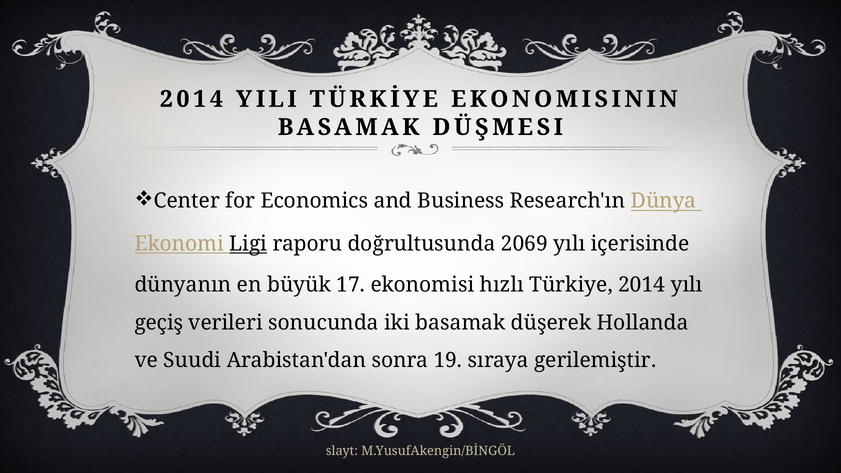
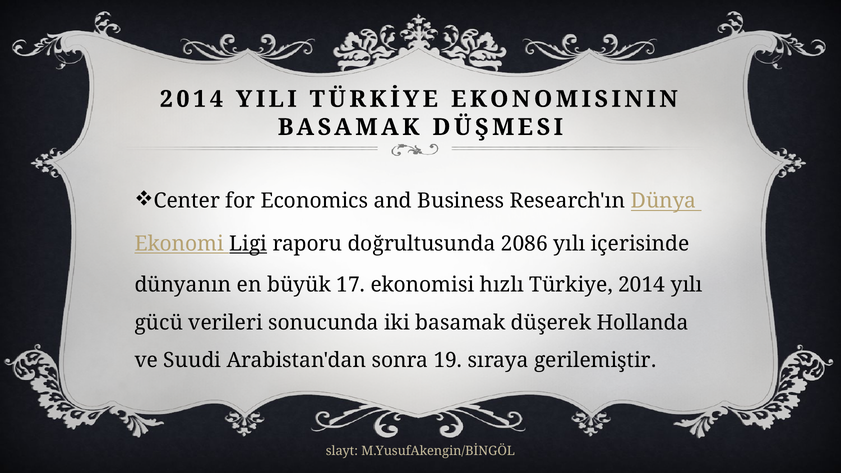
2069: 2069 -> 2086 (524, 244)
geçiş: geçiş -> gücü (159, 323)
